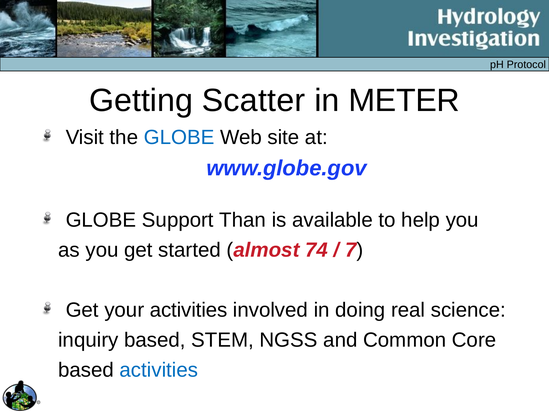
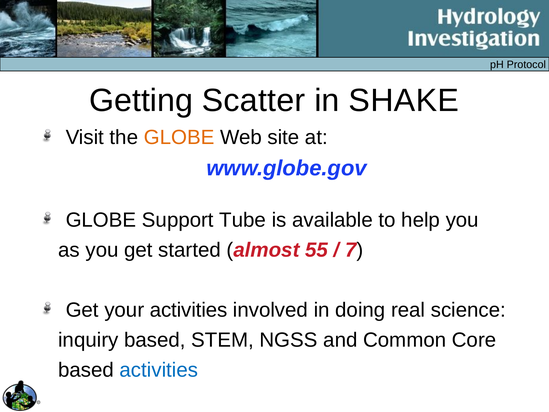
METER: METER -> SHAKE (404, 101)
GLOBE colour: blue -> orange (179, 137)
Than: Than -> Tube (243, 220)
74: 74 -> 55 (317, 250)
